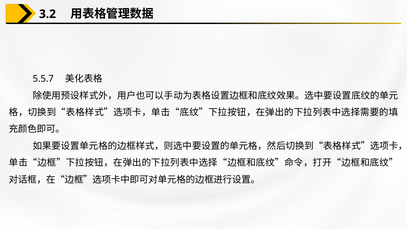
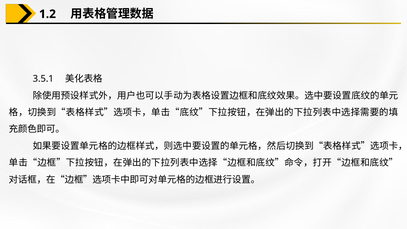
3.2: 3.2 -> 1.2 (47, 14)
5.5.7: 5.5.7 -> 3.5.1 (43, 79)
